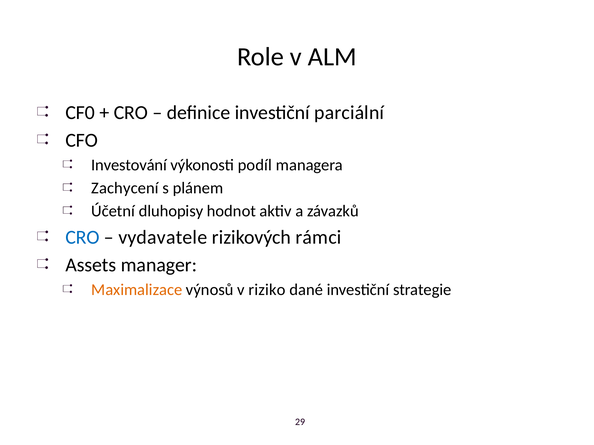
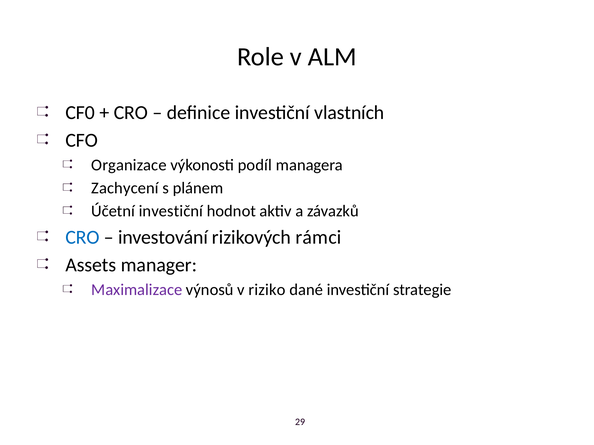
parciální: parciální -> vlastních (349, 113)
Investování: Investování -> Organizace (129, 165)
Účetní dluhopisy: dluhopisy -> investiční (171, 211)
vydavatele: vydavatele -> investování (163, 237)
Maximalizace colour: orange -> purple (137, 290)
